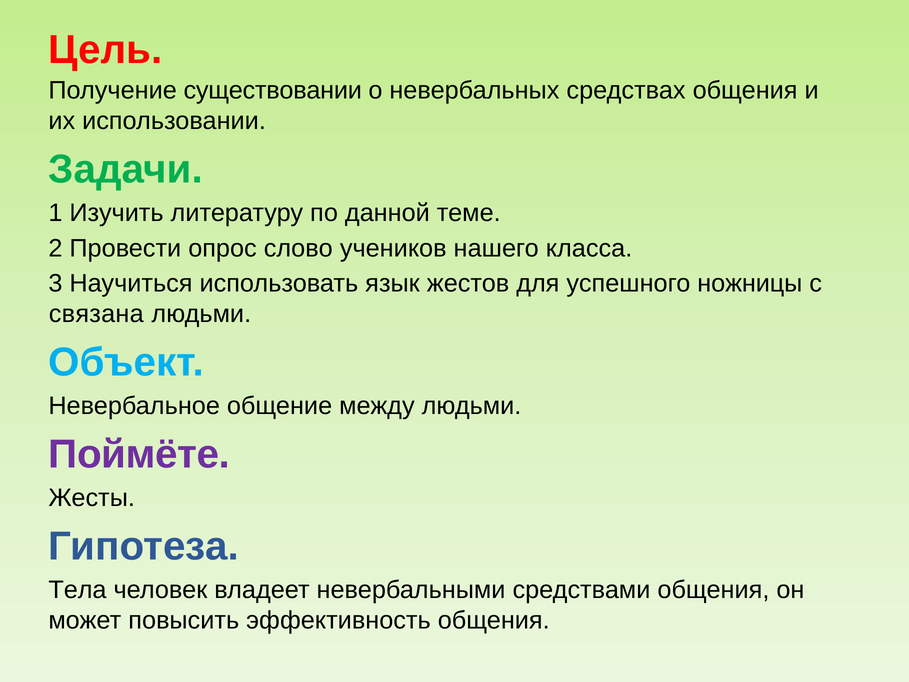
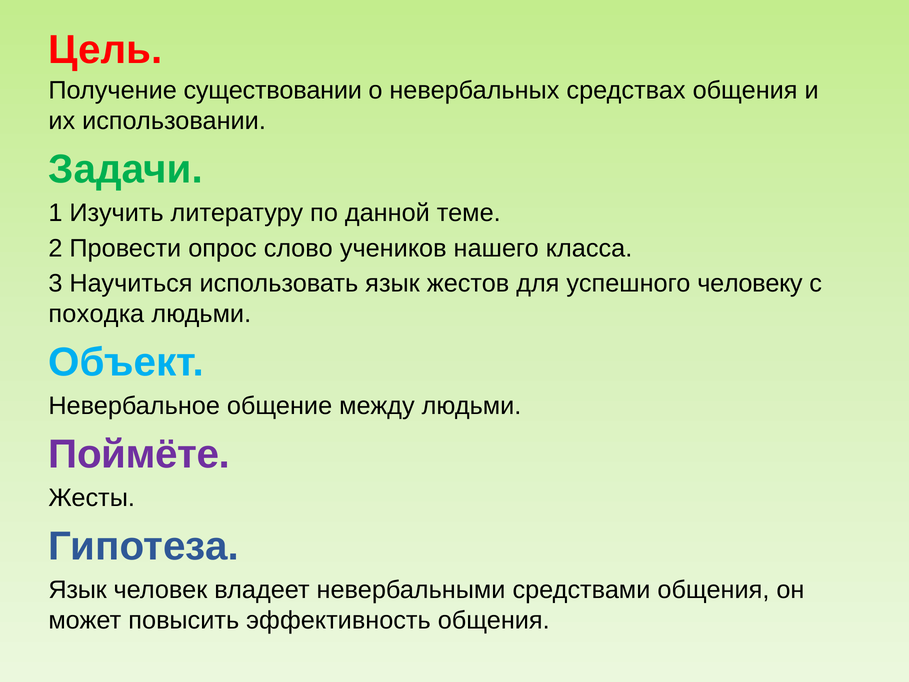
ножницы: ножницы -> человеку (750, 284)
связана: связана -> походка (96, 314)
Тела: Тела -> Язык (78, 590)
